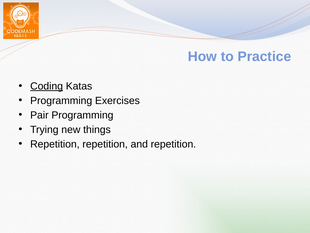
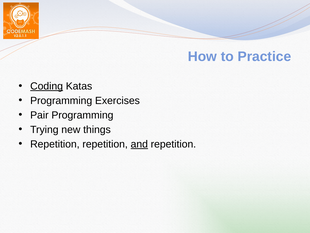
and underline: none -> present (139, 144)
